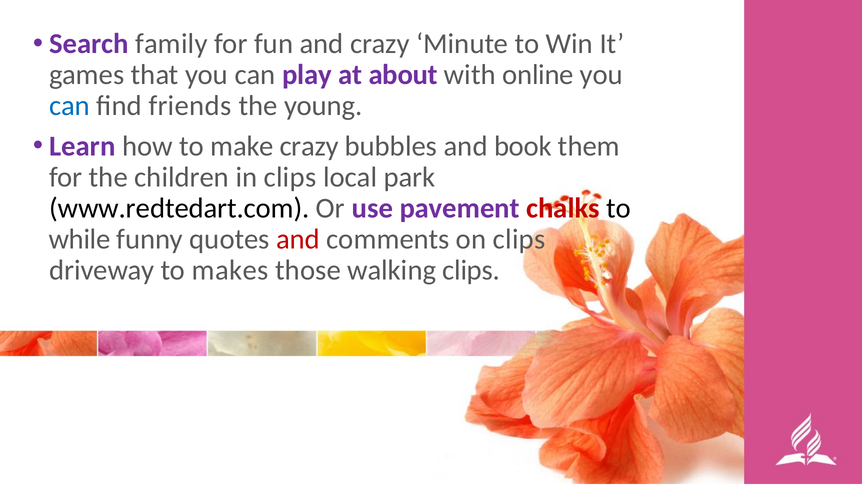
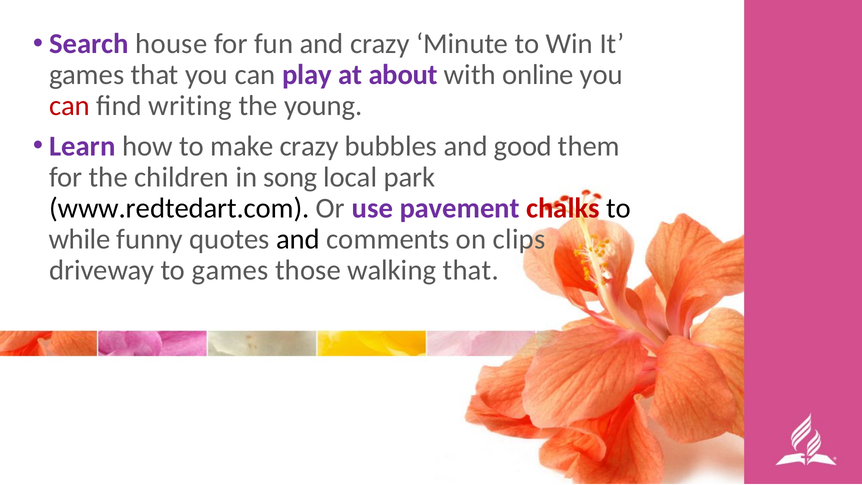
family: family -> house (171, 44)
can colour: blue -> red (69, 106)
friends: friends -> writing (190, 106)
book: book -> good (523, 146)
in clips: clips -> song (290, 177)
and colour: red -> black (298, 239)
to makes: makes -> games (230, 270)
walking clips: clips -> that (471, 270)
